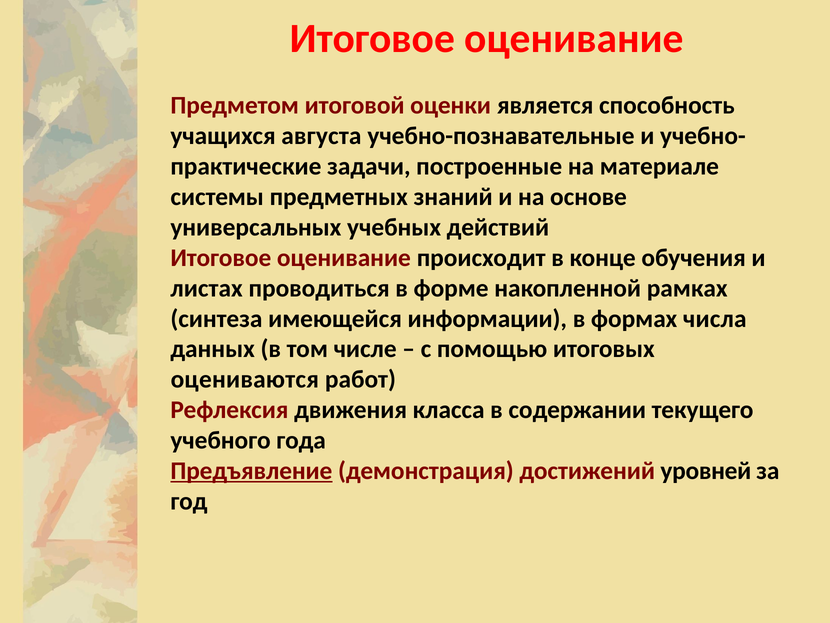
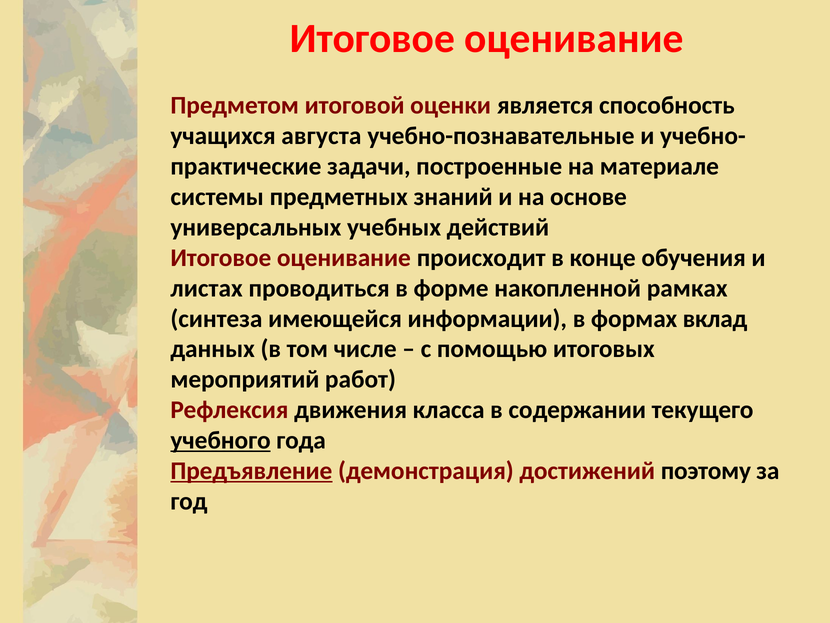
числа: числа -> вклад (715, 318)
оцениваются: оцениваются -> мероприятий (245, 379)
учебного underline: none -> present (221, 440)
уровней: уровней -> поэтому (706, 471)
